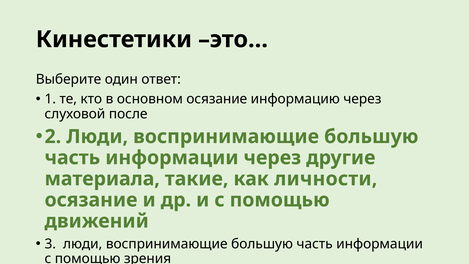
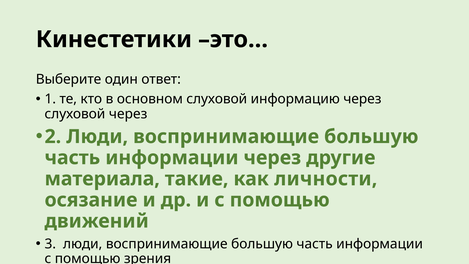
основном осязание: осязание -> слуховой (217, 99)
слуховой после: после -> через (128, 114)
